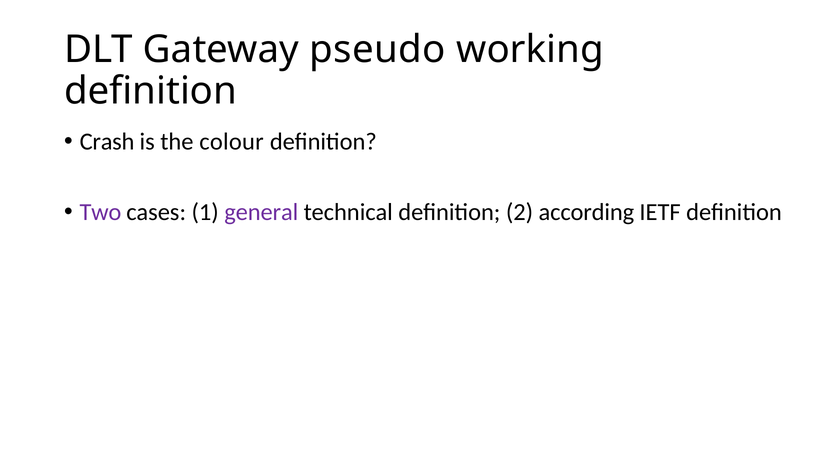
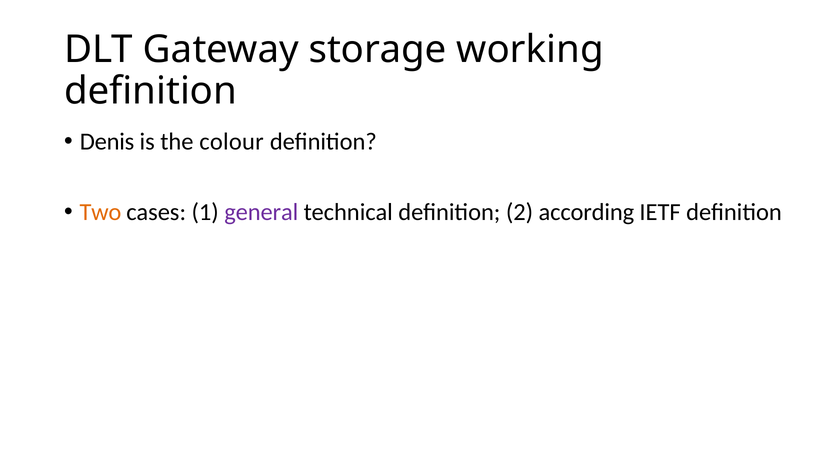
pseudo: pseudo -> storage (378, 50)
Crash: Crash -> Denis (107, 142)
Two colour: purple -> orange (100, 212)
